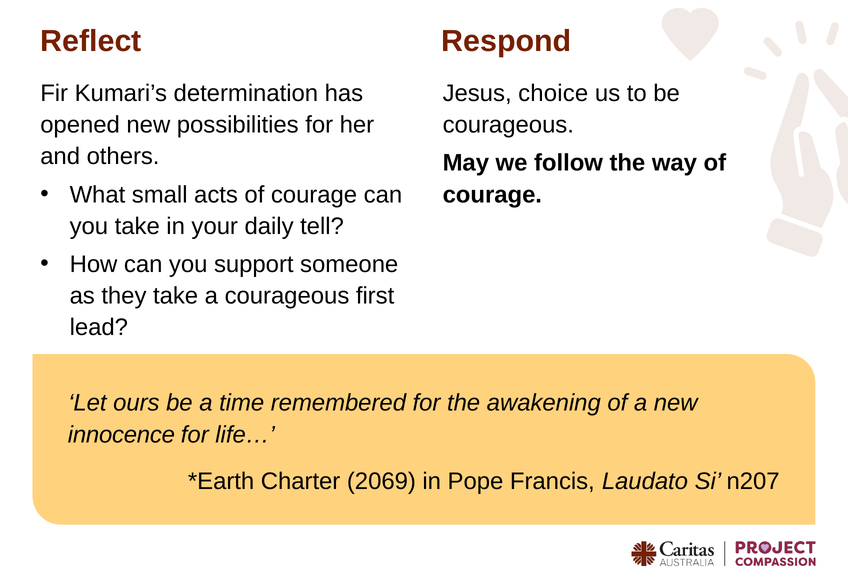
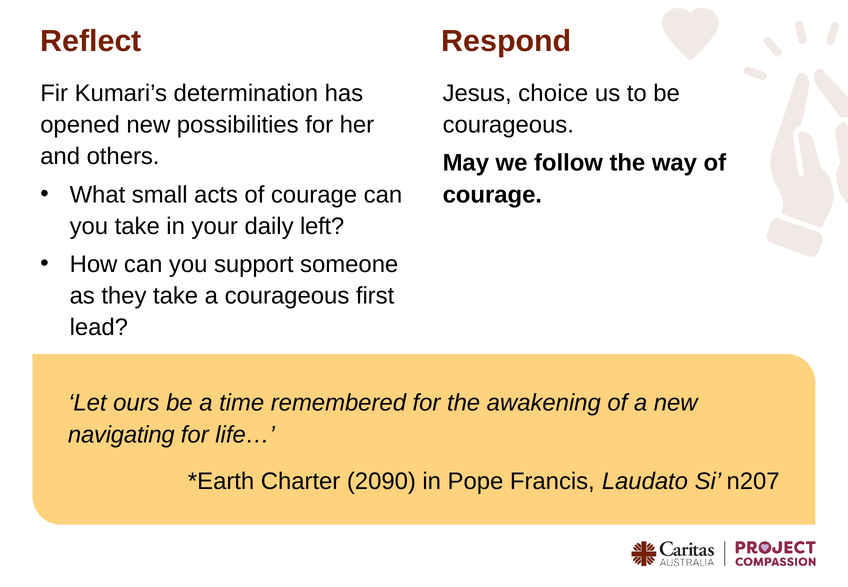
tell: tell -> left (322, 226)
innocence: innocence -> navigating (121, 435)
2069: 2069 -> 2090 (381, 482)
